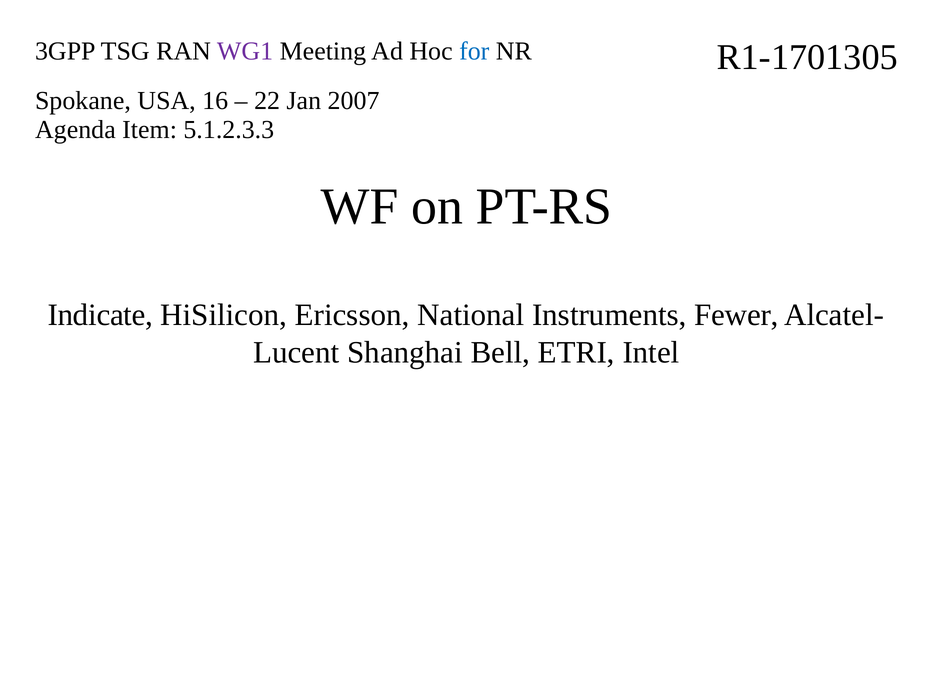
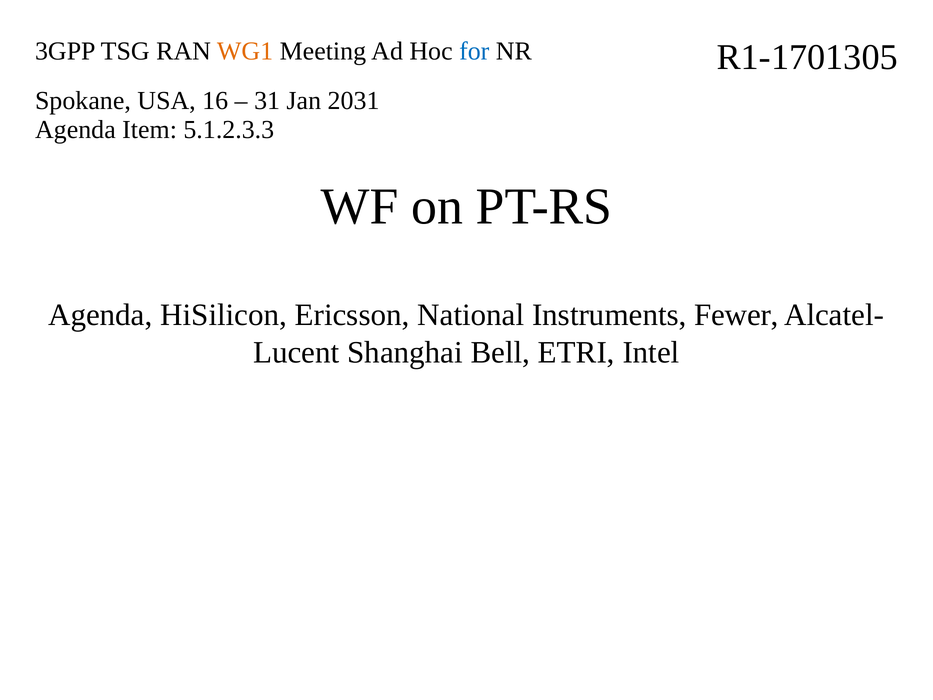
WG1 colour: purple -> orange (245, 51)
22: 22 -> 31 (267, 101)
2007: 2007 -> 2031 (354, 101)
Indicate: Indicate -> Agenda (100, 315)
